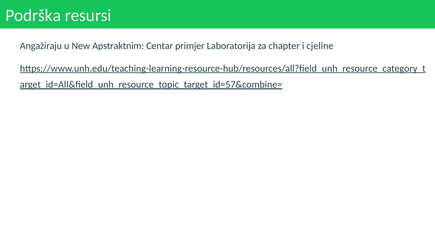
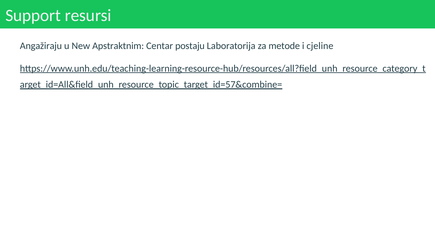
Podrška: Podrška -> Support (33, 16)
primjer: primjer -> postaju (190, 46)
chapter: chapter -> metode (284, 46)
